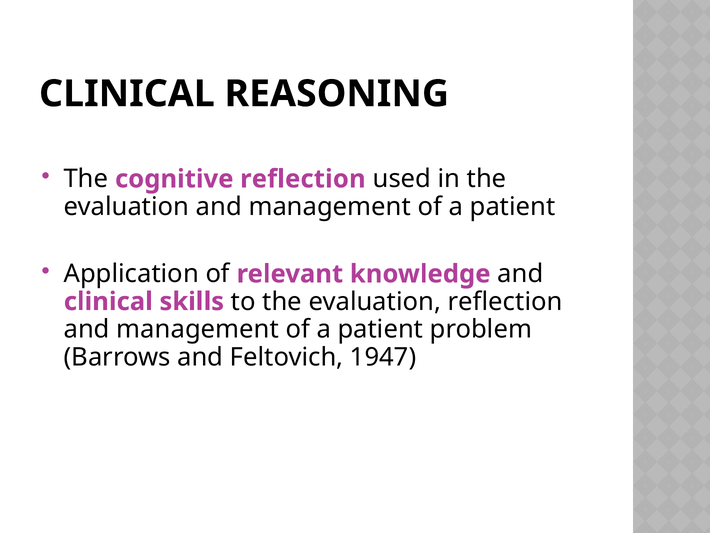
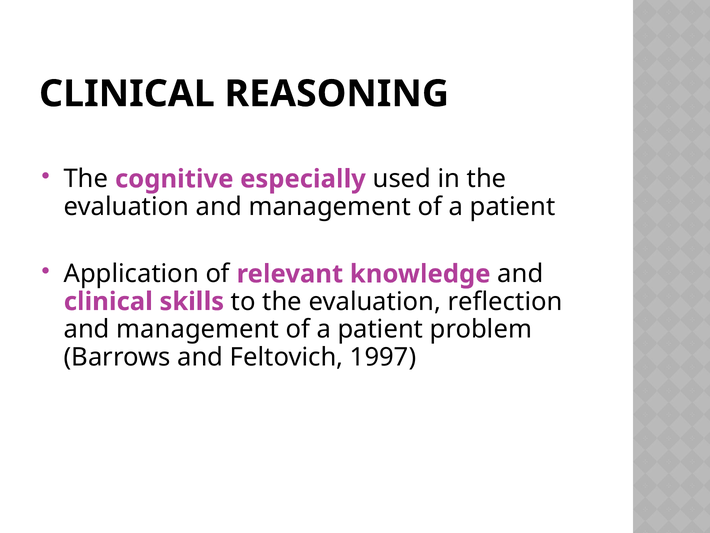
cognitive reflection: reflection -> especially (303, 179)
1947: 1947 -> 1997 (383, 357)
